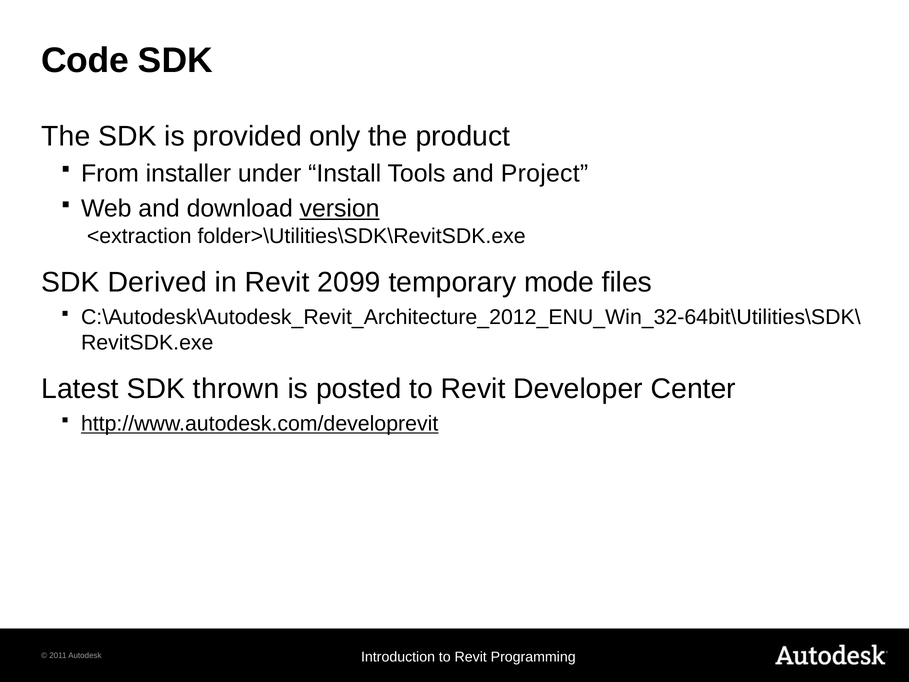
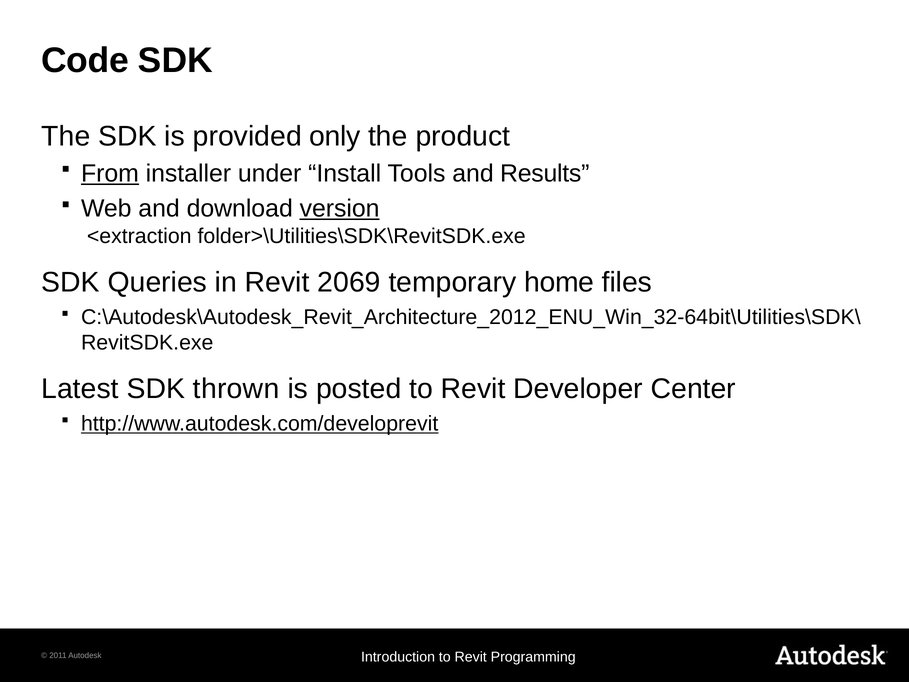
From underline: none -> present (110, 173)
Project: Project -> Results (545, 173)
Derived: Derived -> Queries (157, 282)
2099: 2099 -> 2069 (349, 282)
mode: mode -> home (559, 282)
